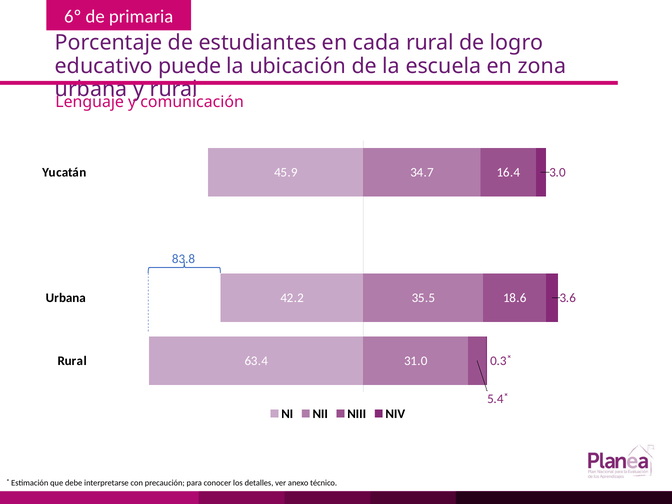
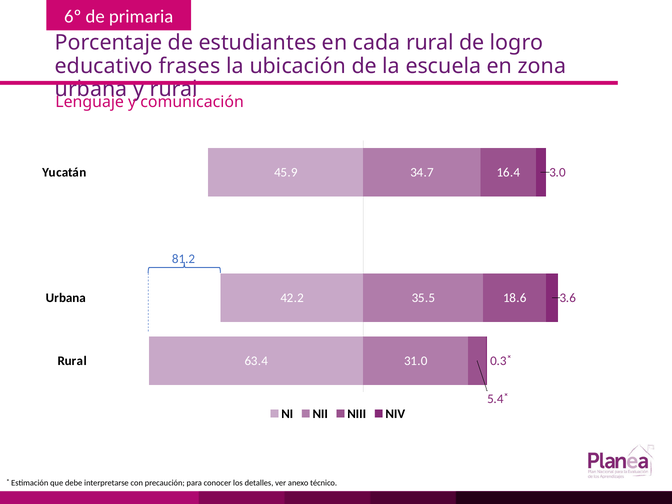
puede: puede -> frases (189, 66)
83.8: 83.8 -> 81.2 (184, 259)
